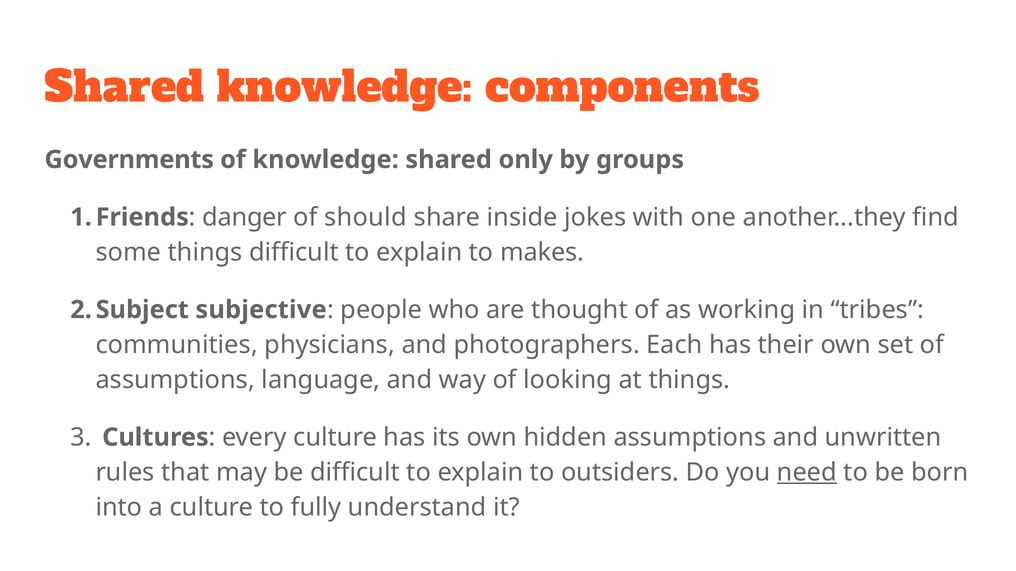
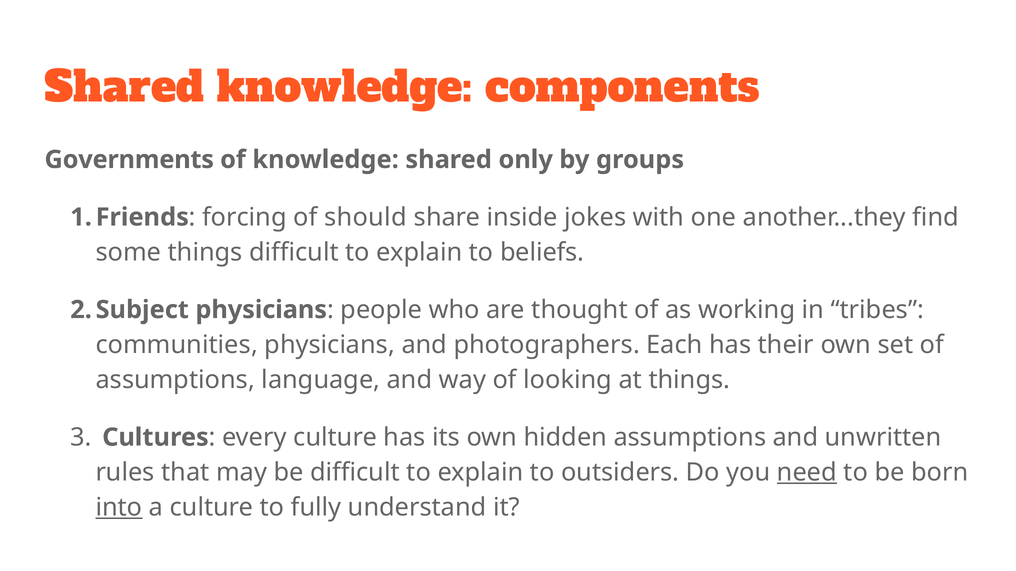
danger: danger -> forcing (245, 217)
makes: makes -> beliefs (542, 252)
subjective: subjective -> physicians (261, 310)
into underline: none -> present (119, 508)
